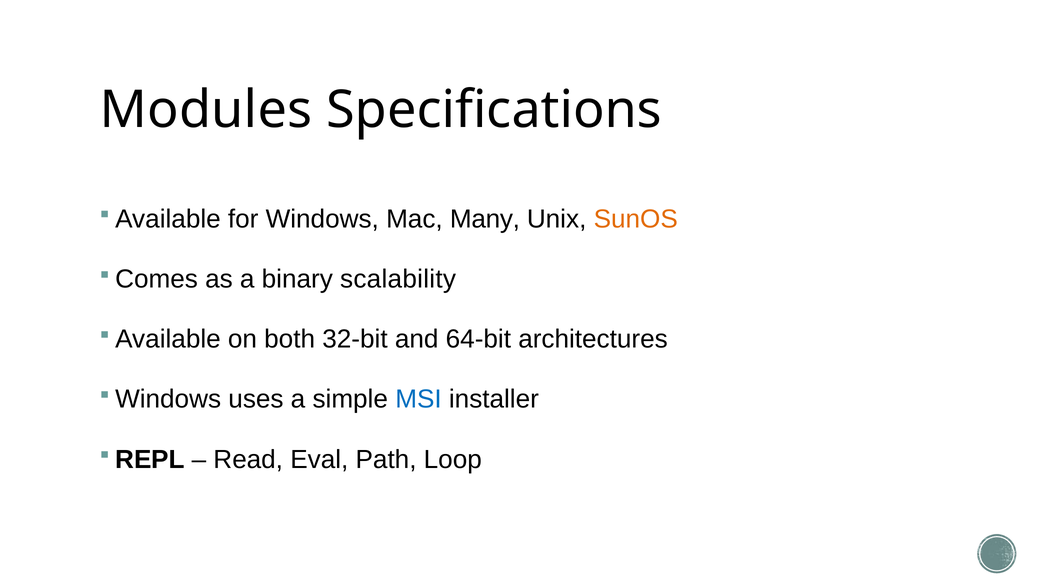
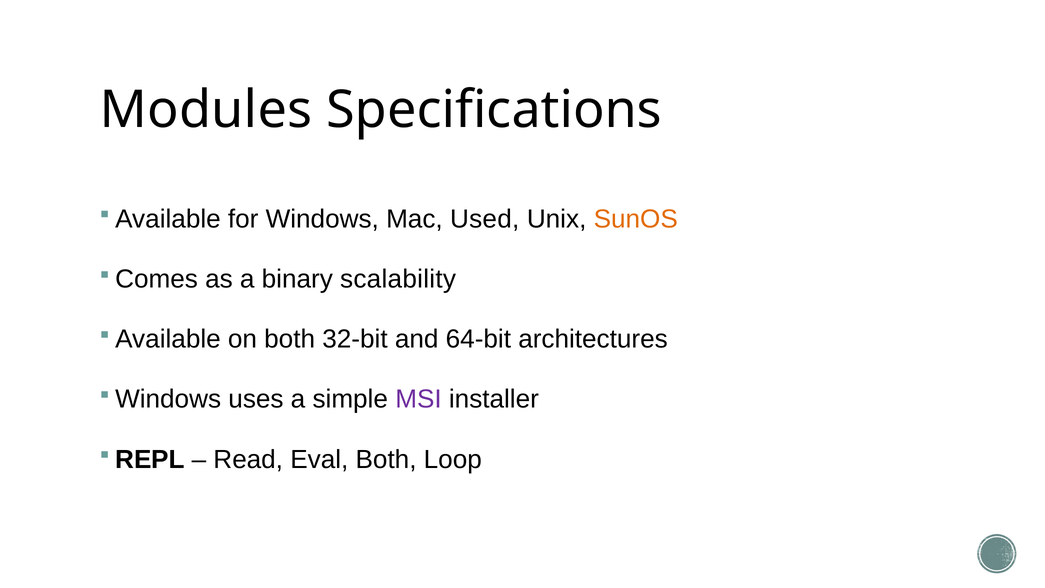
Many: Many -> Used (485, 219)
MSI colour: blue -> purple (418, 399)
Eval Path: Path -> Both (386, 459)
